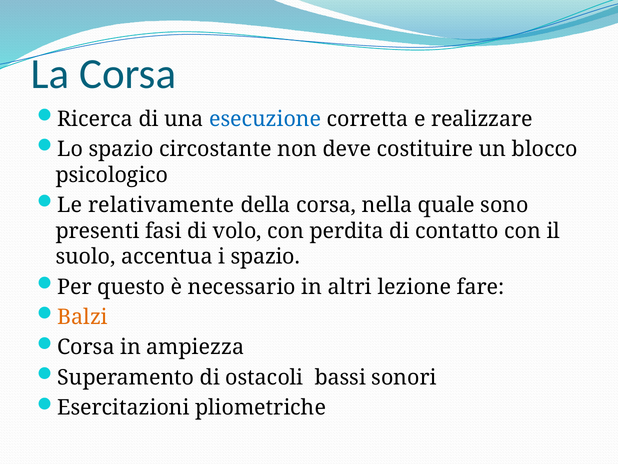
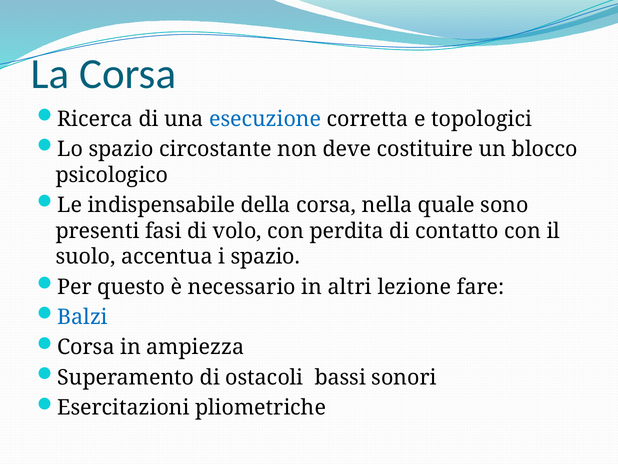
realizzare: realizzare -> topologici (482, 119)
relativamente: relativamente -> indispensabile (161, 205)
Balzi colour: orange -> blue (83, 317)
